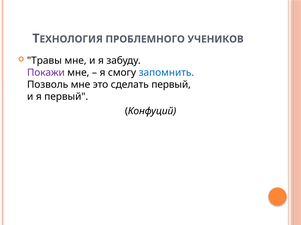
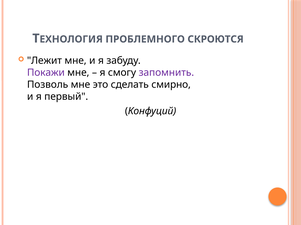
УЧЕНИКОВ: УЧЕНИКОВ -> СКРОЮТСЯ (216, 39)
Травы: Травы -> Лежит (44, 61)
запомнить colour: blue -> purple (166, 73)
сделать первый: первый -> смирно (171, 85)
